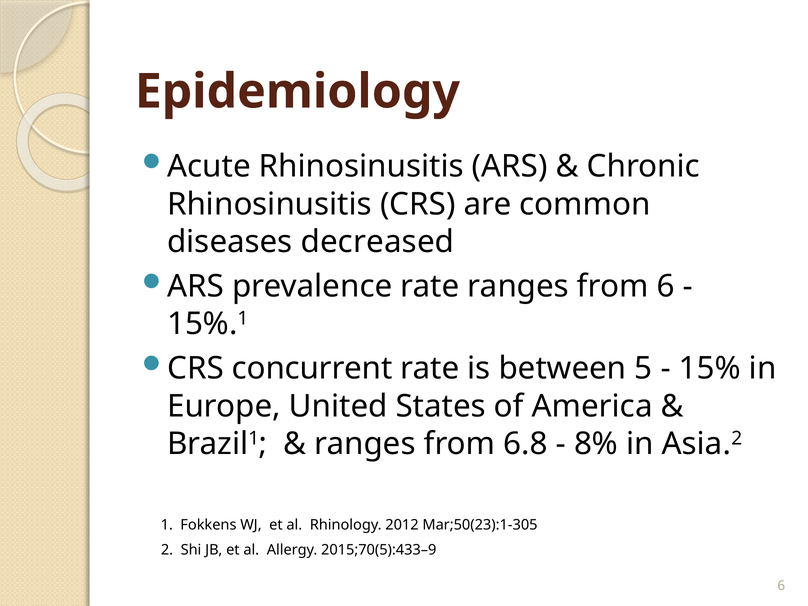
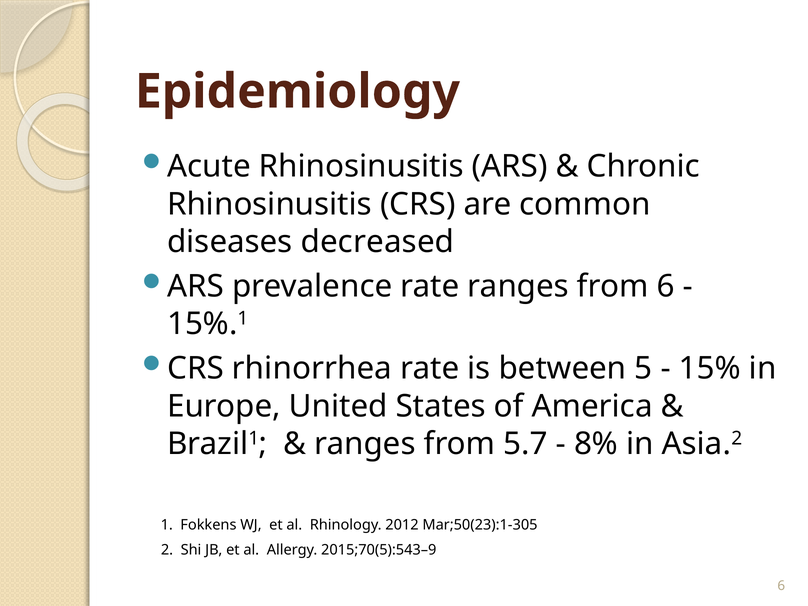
concurrent: concurrent -> rhinorrhea (312, 369)
6.8: 6.8 -> 5.7 (526, 444)
2015;70(5):433–9: 2015;70(5):433–9 -> 2015;70(5):543–9 (379, 550)
